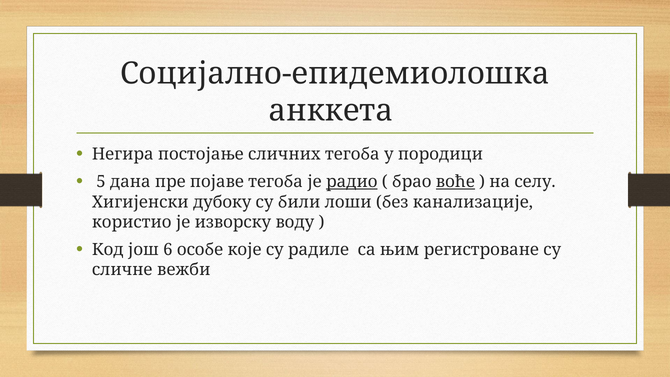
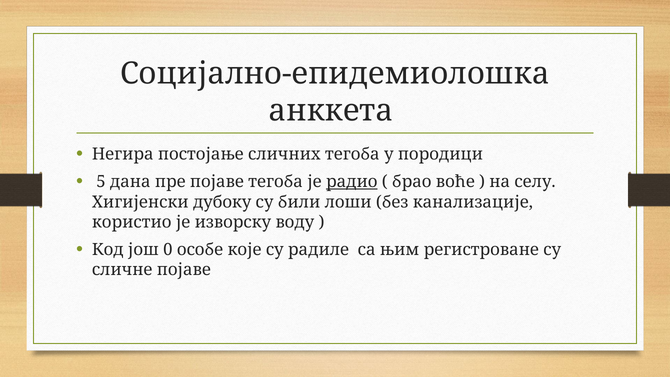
воће underline: present -> none (455, 182)
6: 6 -> 0 (168, 250)
сличне вежби: вежби -> појаве (184, 270)
